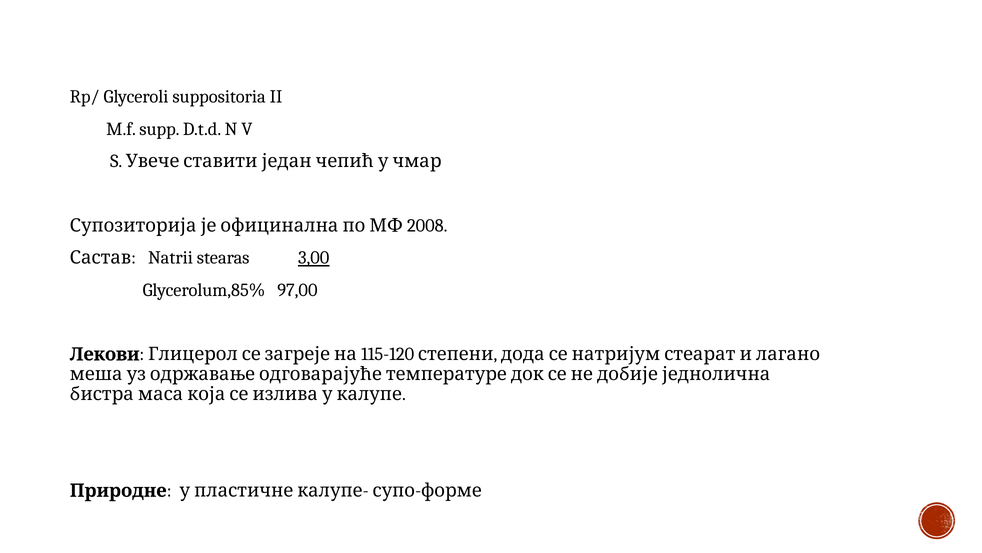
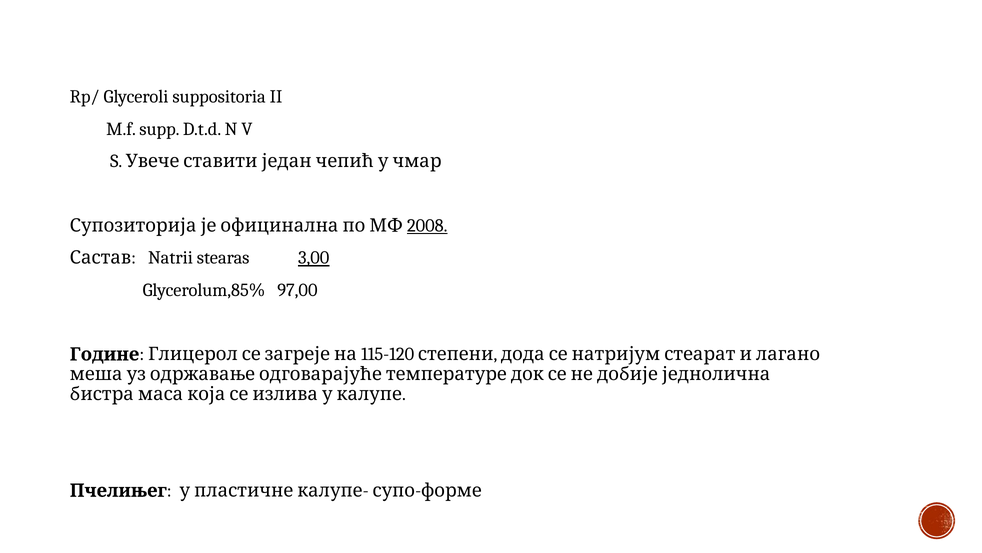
2008 underline: none -> present (427, 225)
Лекови: Лекови -> Године (105, 354)
Природне: Природне -> Пчелињег (118, 490)
